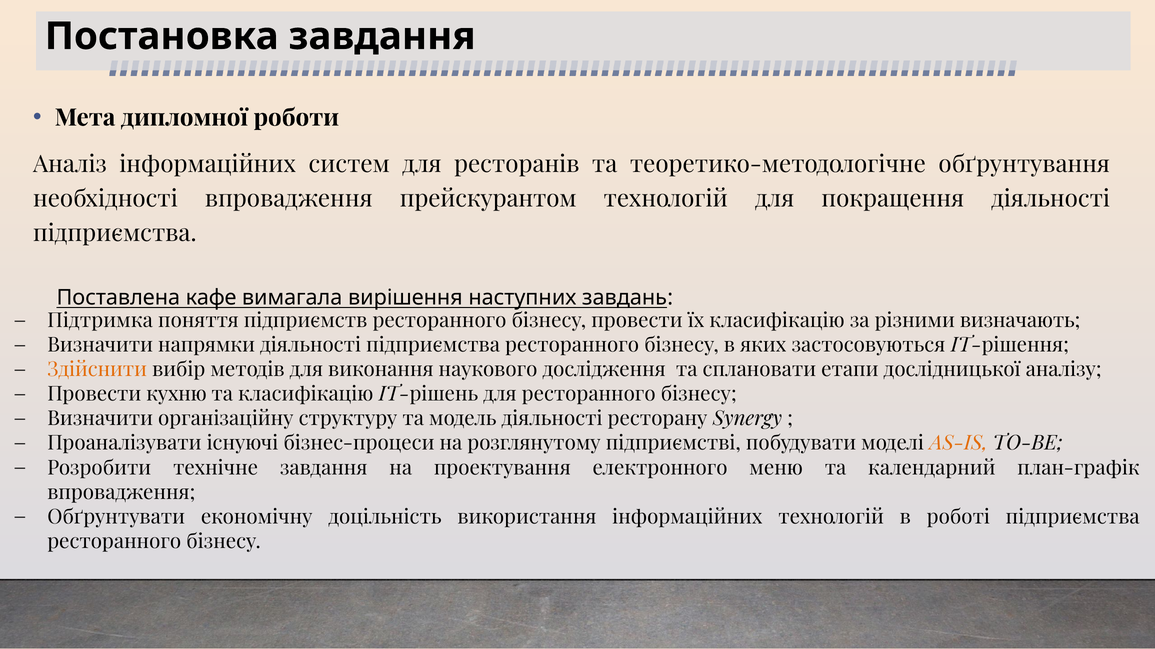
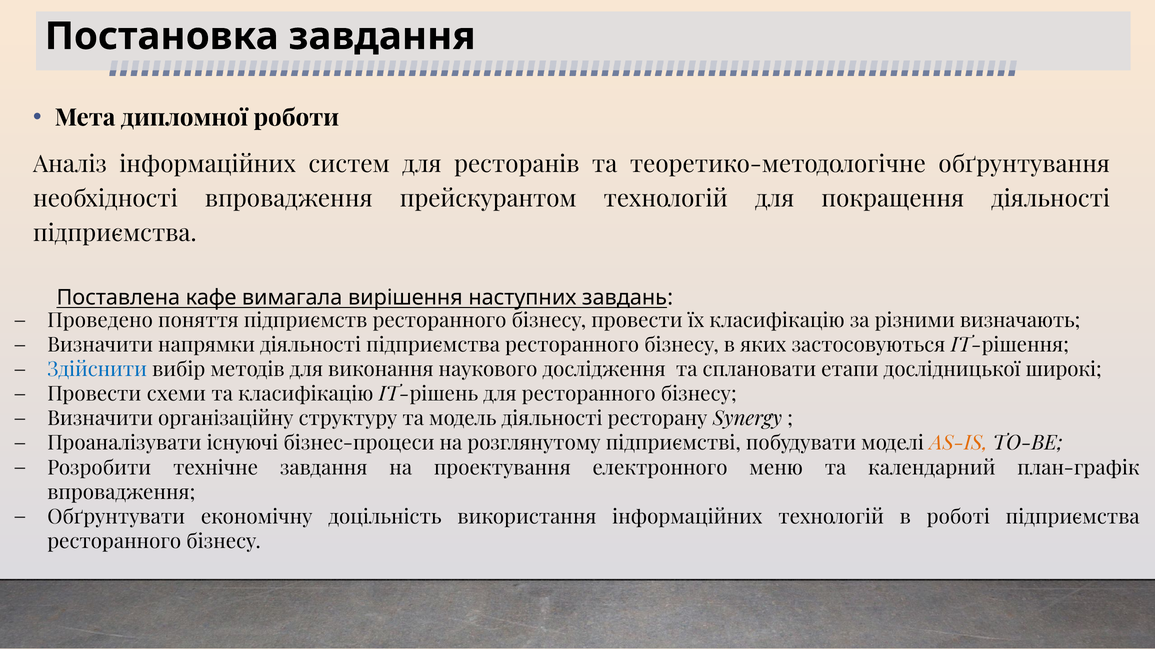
Підтримка: Підтримка -> Проведено (100, 321)
Здійснити colour: orange -> blue (97, 370)
аналізу: аналізу -> широкі (1064, 370)
кухню: кухню -> схеми (176, 395)
